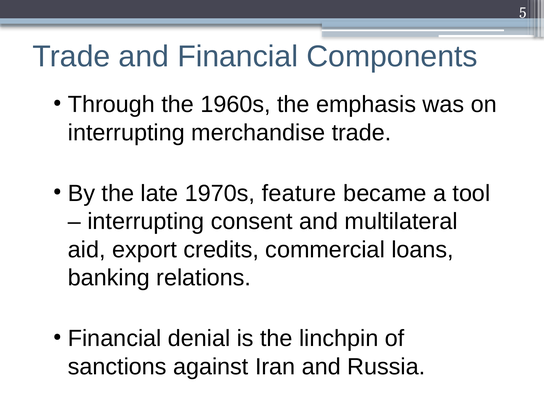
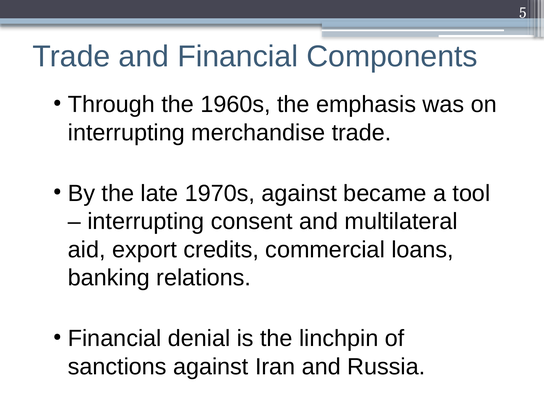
1970s feature: feature -> against (299, 193)
